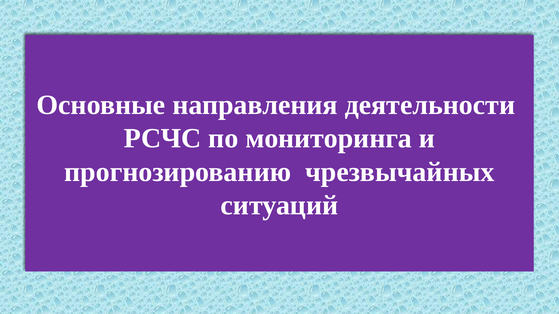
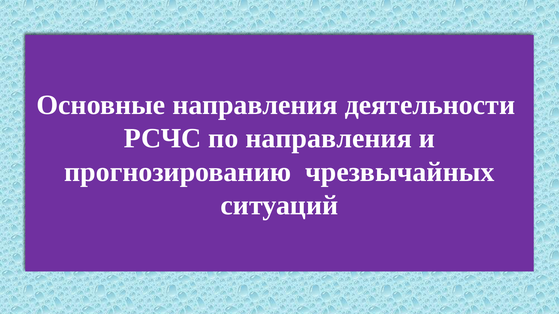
по мониторинга: мониторинга -> направления (329, 139)
